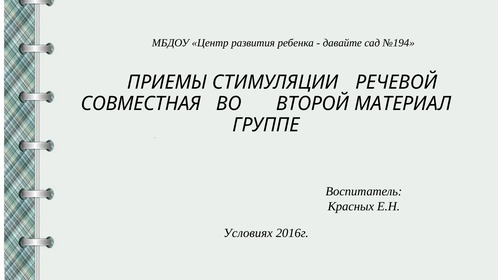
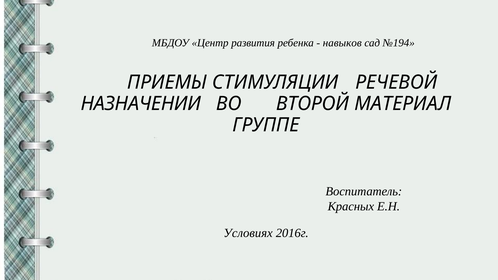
давайте: давайте -> навыков (342, 43)
СОВМЕСТНАЯ: СОВМЕСТНАЯ -> НАЗНАЧЕНИИ (141, 104)
